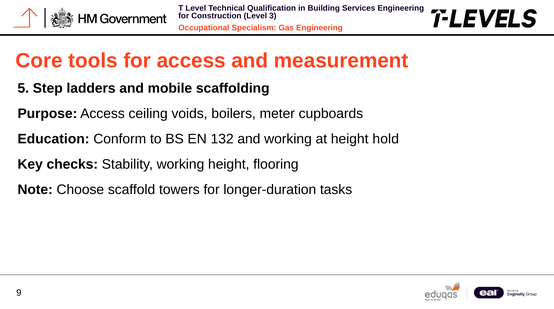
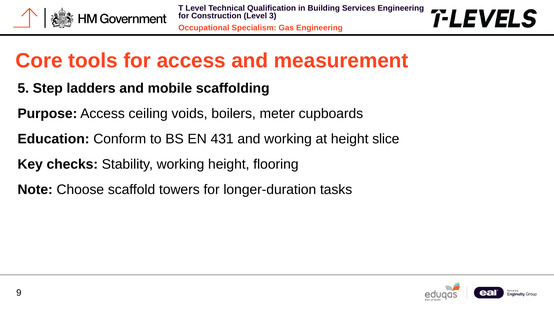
132: 132 -> 431 (222, 139)
hold: hold -> slice (386, 139)
